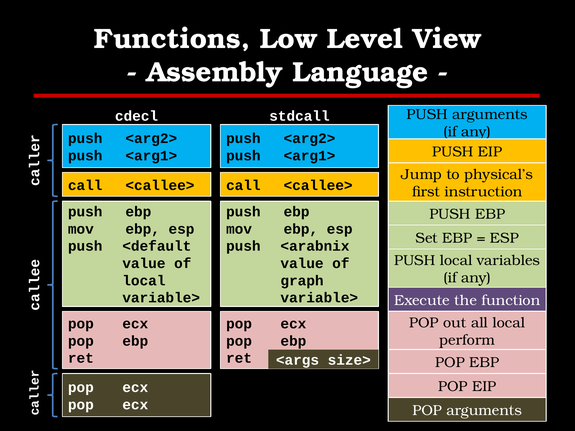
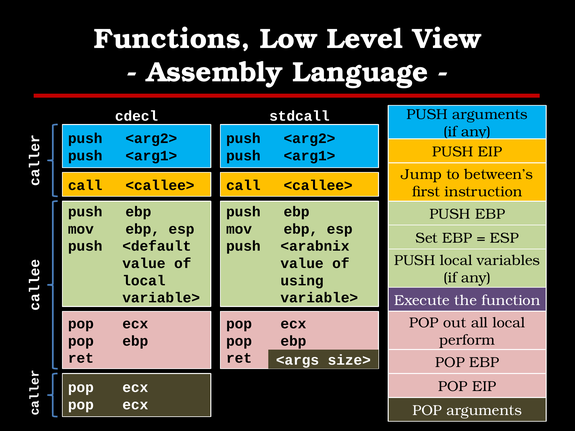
physical’s: physical’s -> between’s (499, 174)
graph: graph -> using (302, 281)
